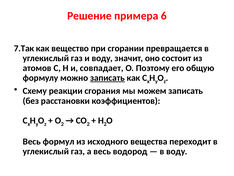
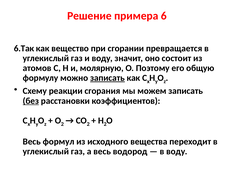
7.Так: 7.Так -> 6.Так (24, 48)
совпадает: совпадает -> молярную (102, 68)
без underline: none -> present (31, 101)
